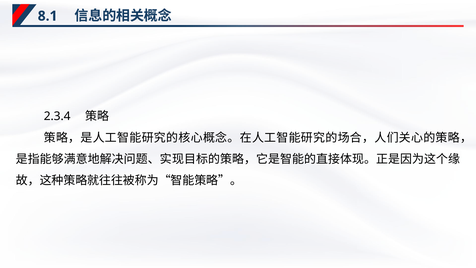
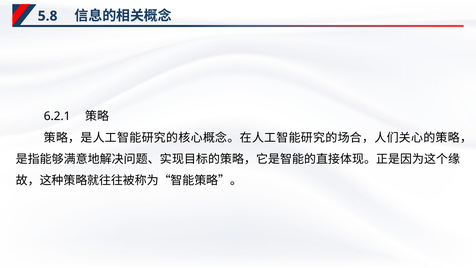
8.1: 8.1 -> 5.8 (48, 16)
2.3.4: 2.3.4 -> 6.2.1 (57, 116)
